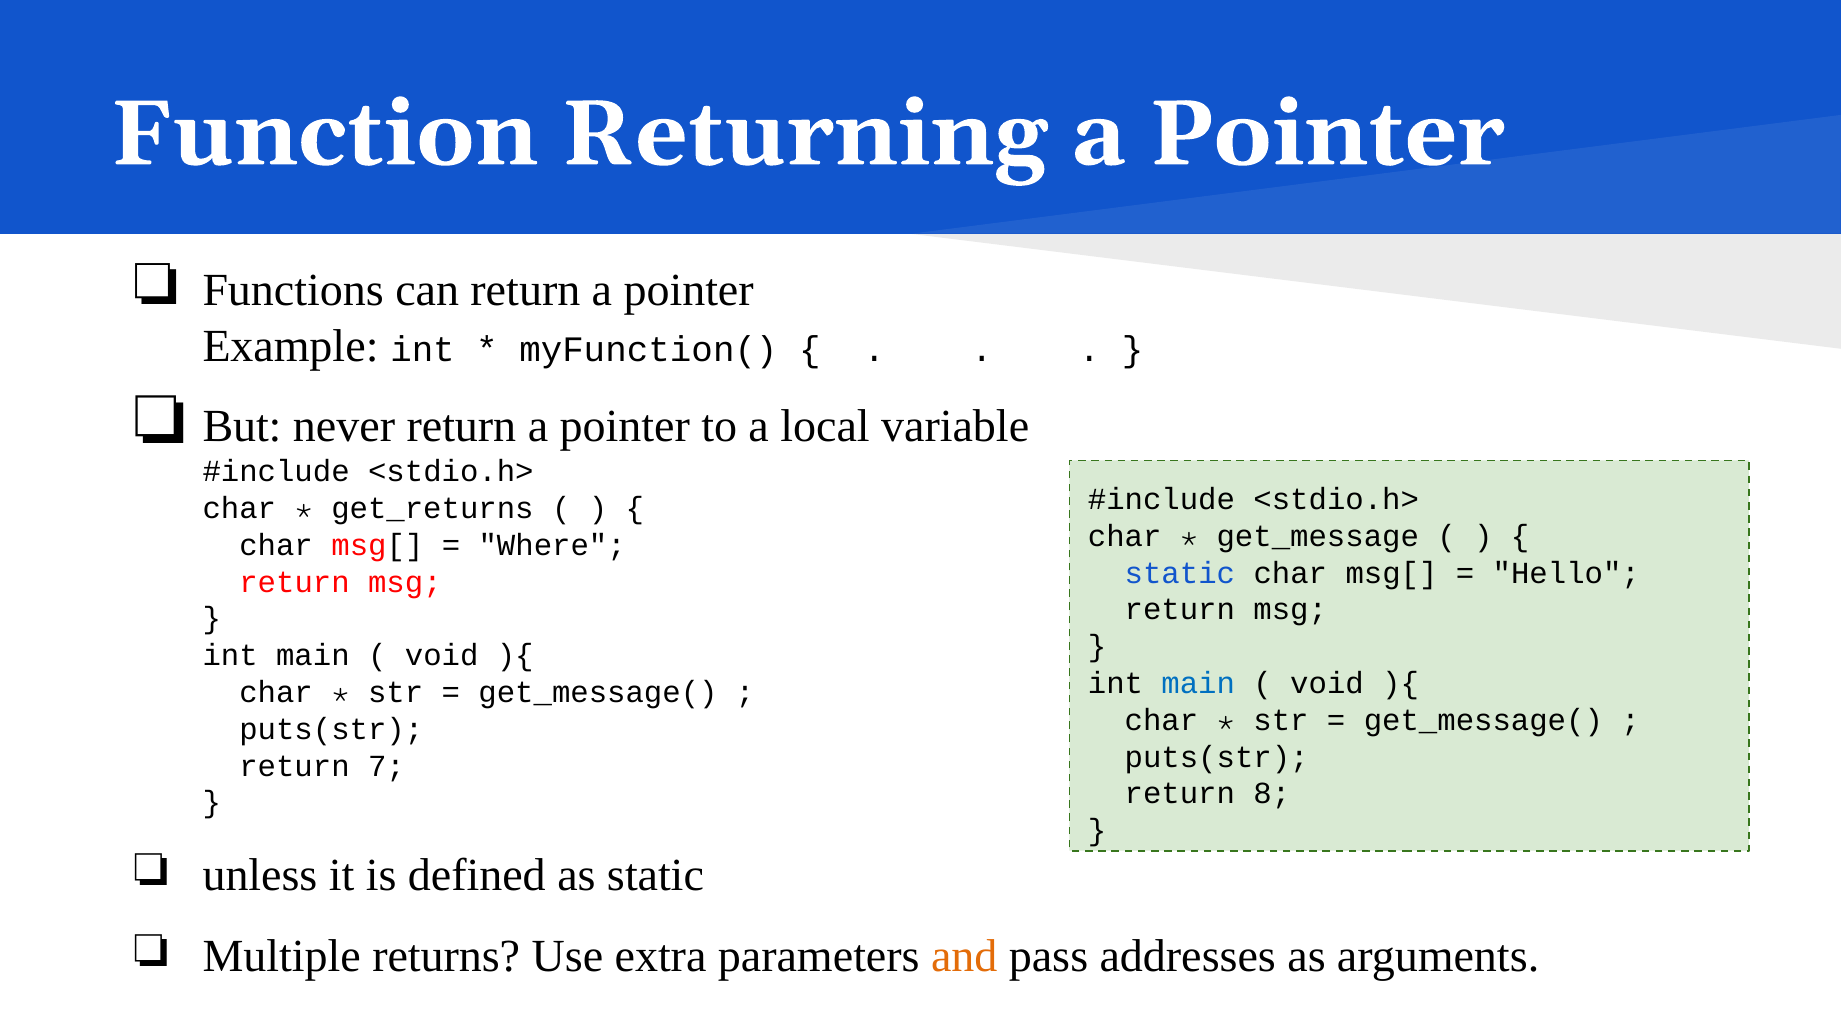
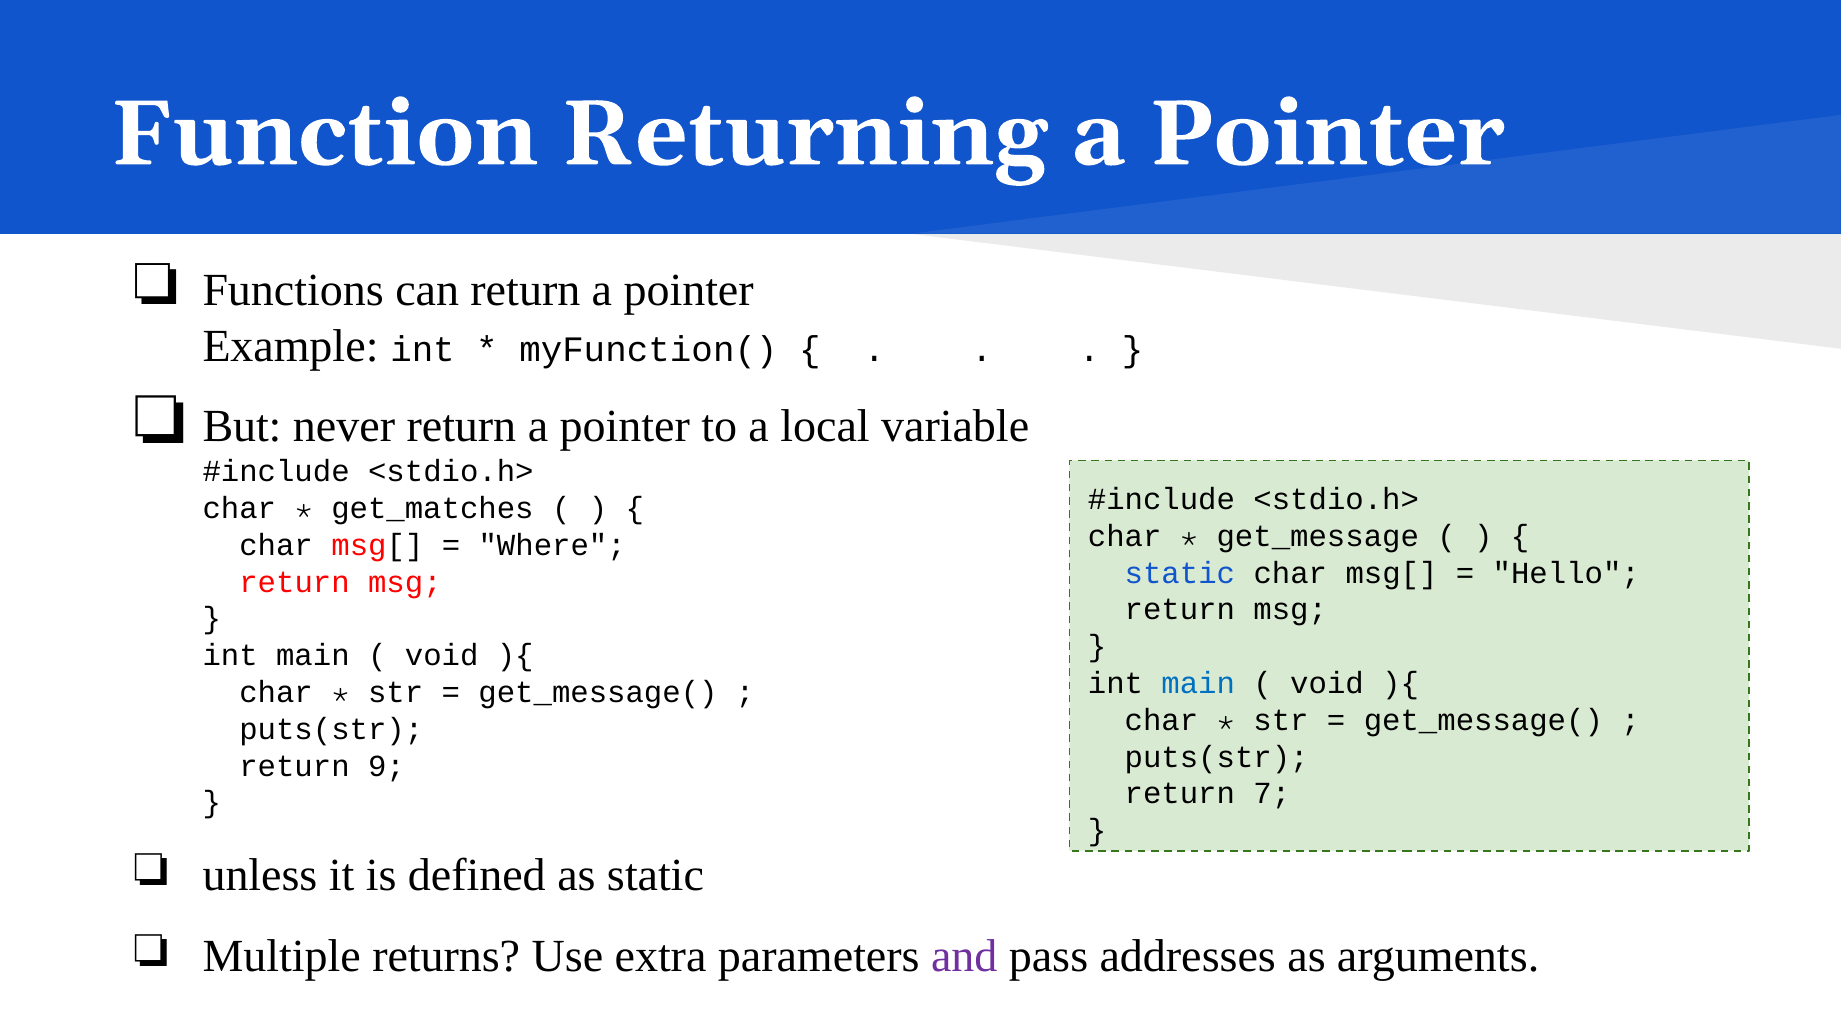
get_returns: get_returns -> get_matches (432, 509)
7: 7 -> 9 (386, 766)
8: 8 -> 7 (1272, 794)
and colour: orange -> purple (964, 957)
